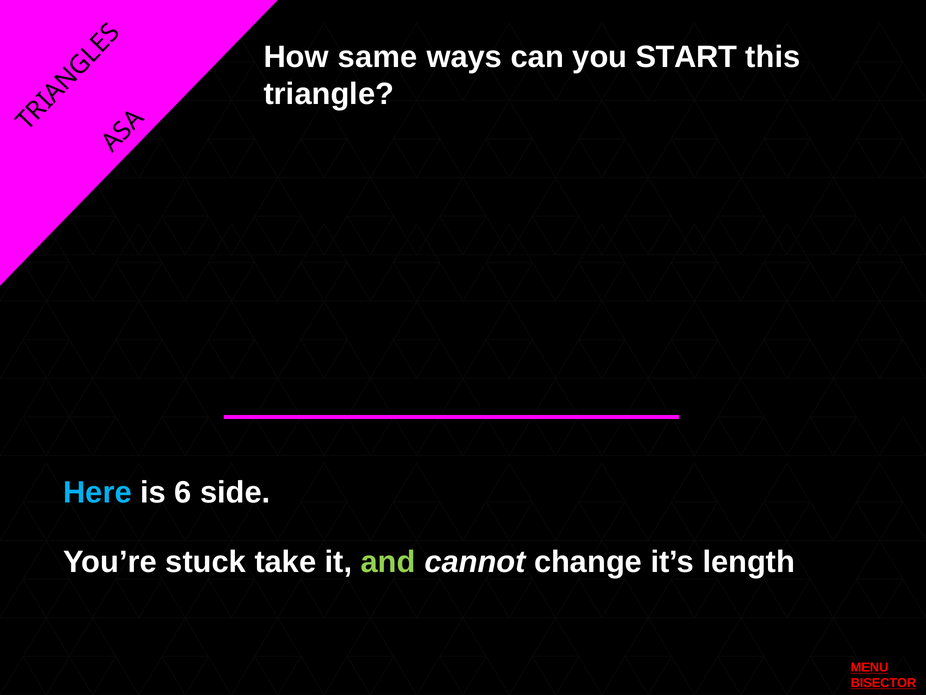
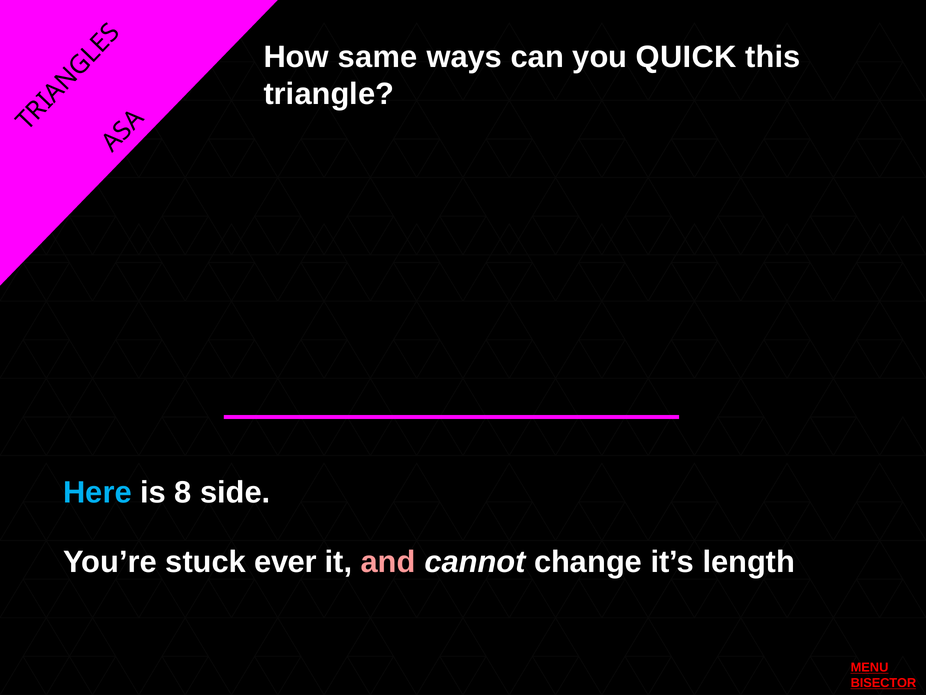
START: START -> QUICK (686, 57)
6: 6 -> 8 (183, 492)
take: take -> ever (286, 562)
and colour: light green -> pink (388, 562)
